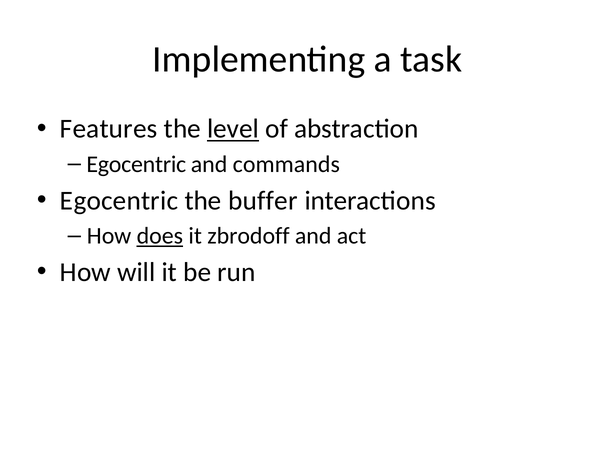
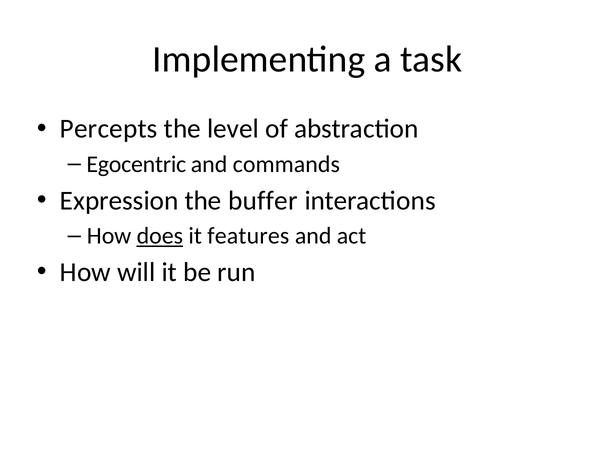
Features: Features -> Percepts (109, 129)
level underline: present -> none (233, 129)
Egocentric: Egocentric -> Expression (119, 201)
zbrodoff: zbrodoff -> features (248, 236)
